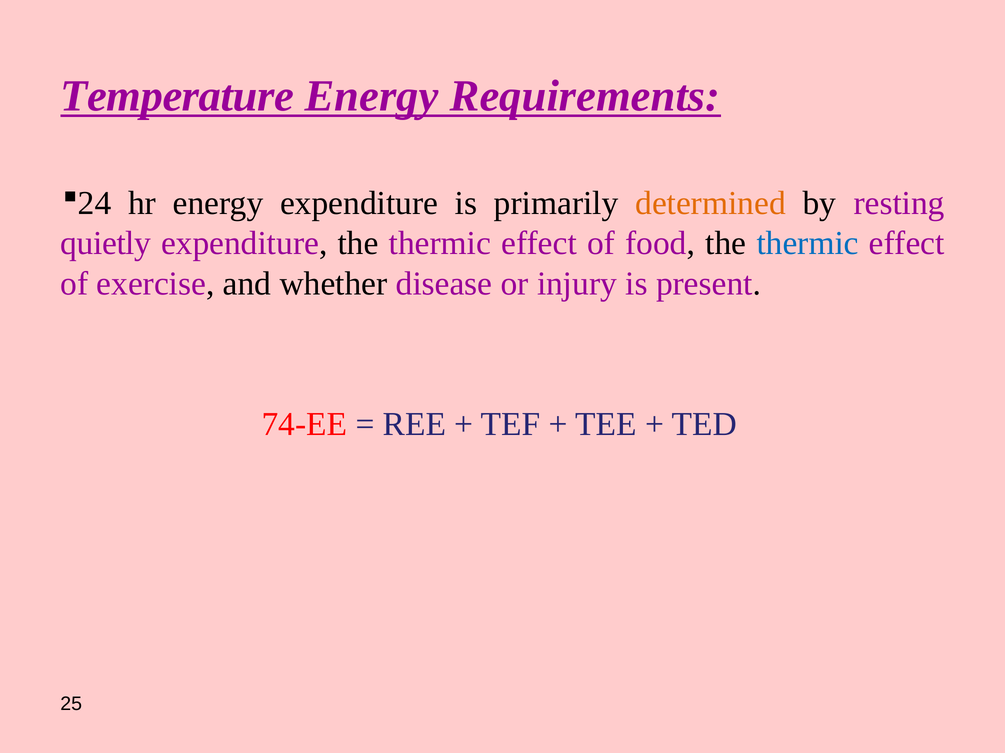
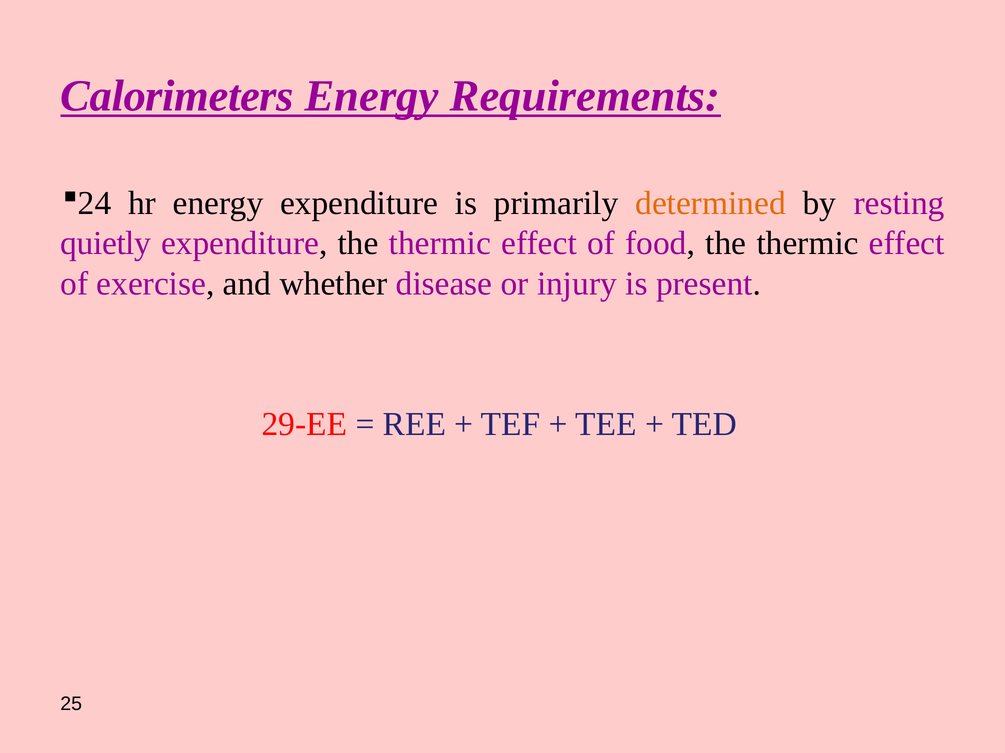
Temperature: Temperature -> Calorimeters (177, 96)
thermic colour: blue -> black (808, 244)
74-EE: 74-EE -> 29-EE (304, 424)
